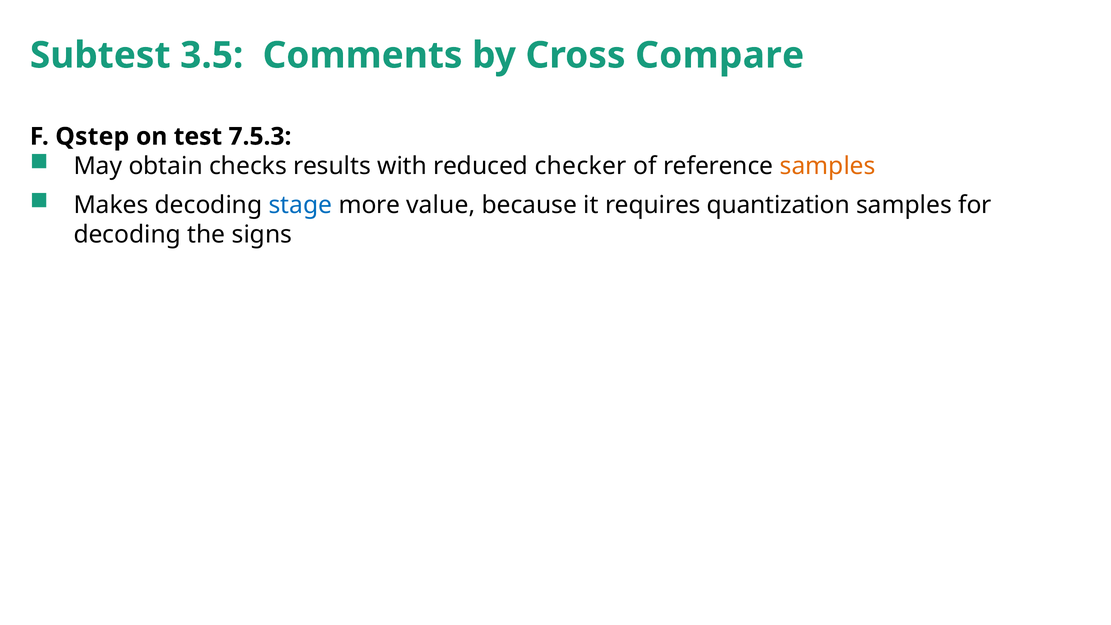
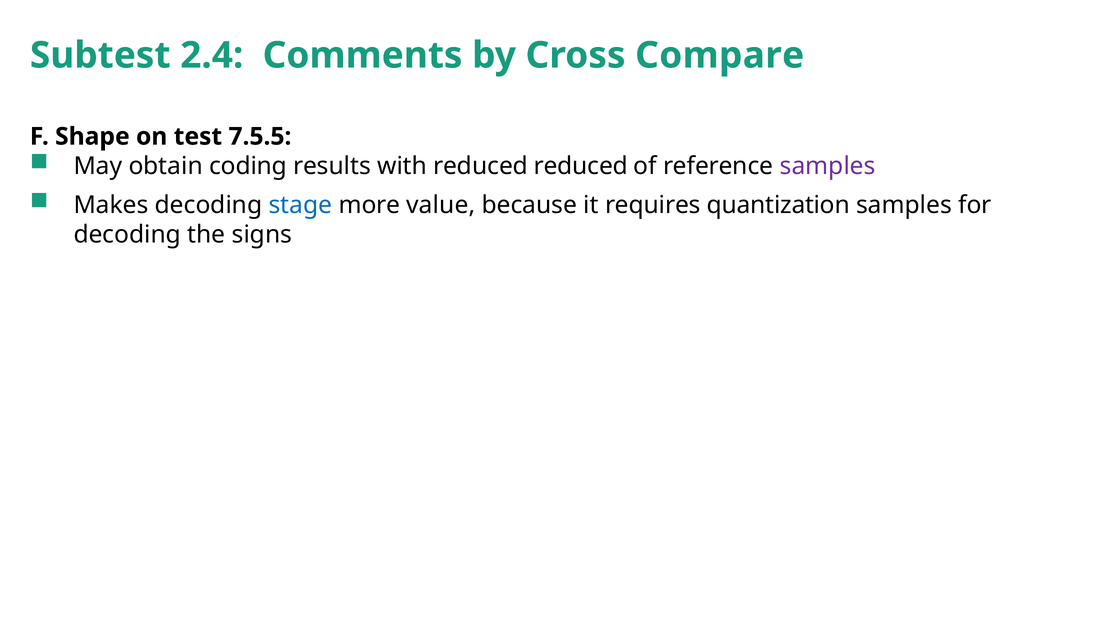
3.5: 3.5 -> 2.4 (212, 55)
Qstep: Qstep -> Shape (92, 137)
7.5.3: 7.5.3 -> 7.5.5 (260, 137)
checks: checks -> coding (248, 166)
reduced checker: checker -> reduced (581, 166)
samples colour: orange -> purple (828, 166)
